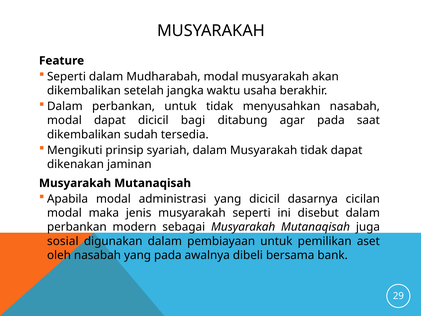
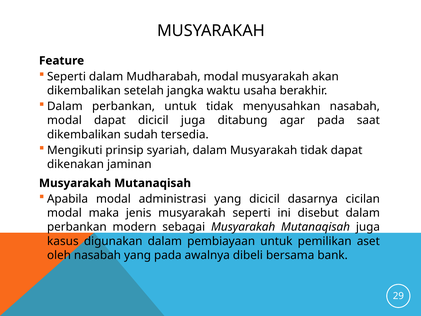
dicicil bagi: bagi -> juga (193, 120)
sosial: sosial -> kasus (63, 241)
